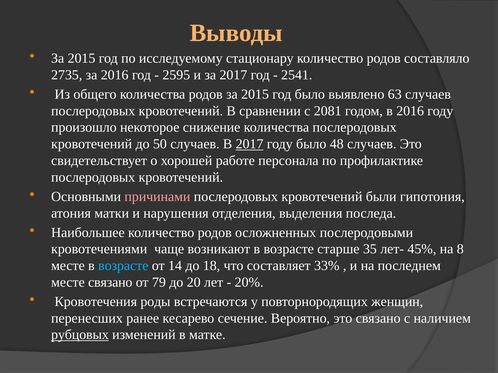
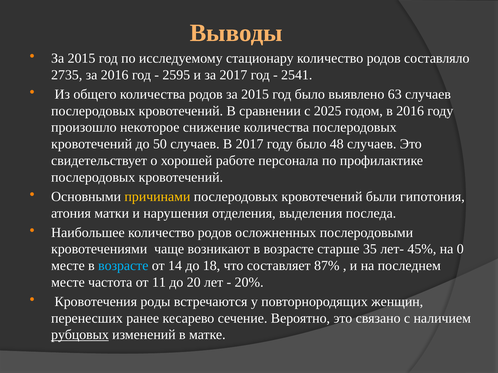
2081: 2081 -> 2025 (328, 111)
2017 underline: present -> none (250, 144)
причинами colour: pink -> yellow (157, 197)
8: 8 -> 0 (460, 249)
33%: 33% -> 87% (327, 266)
месте связано: связано -> частота (110, 283)
79: 79 -> 11 (159, 283)
